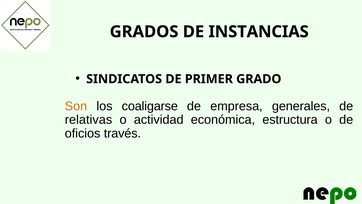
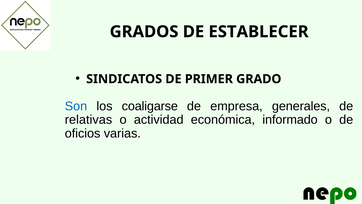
INSTANCIAS: INSTANCIAS -> ESTABLECER (259, 32)
Son colour: orange -> blue (76, 106)
estructura: estructura -> informado (290, 120)
través: través -> varias (122, 133)
